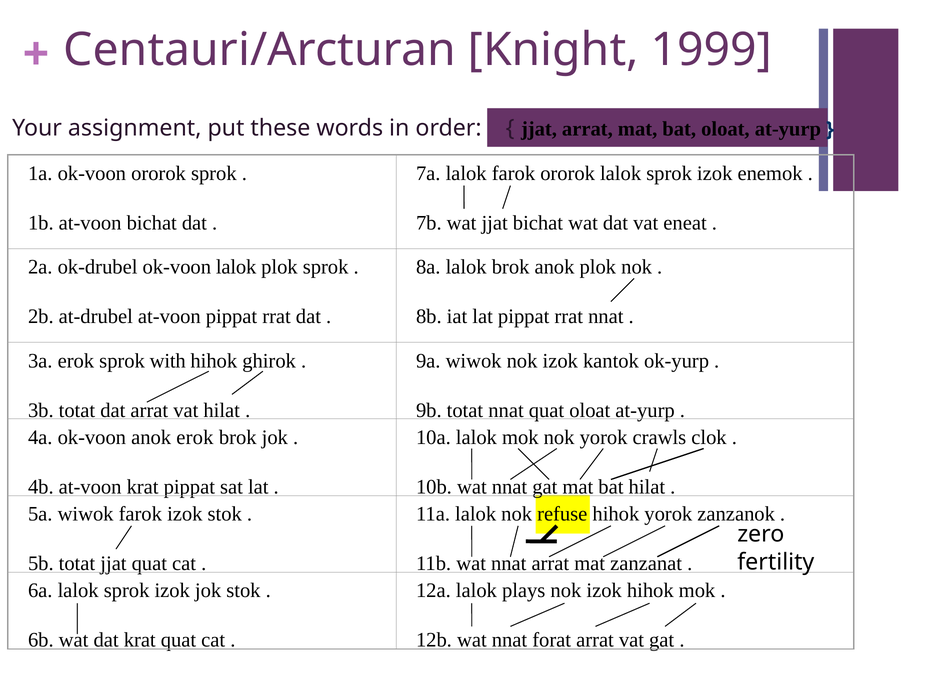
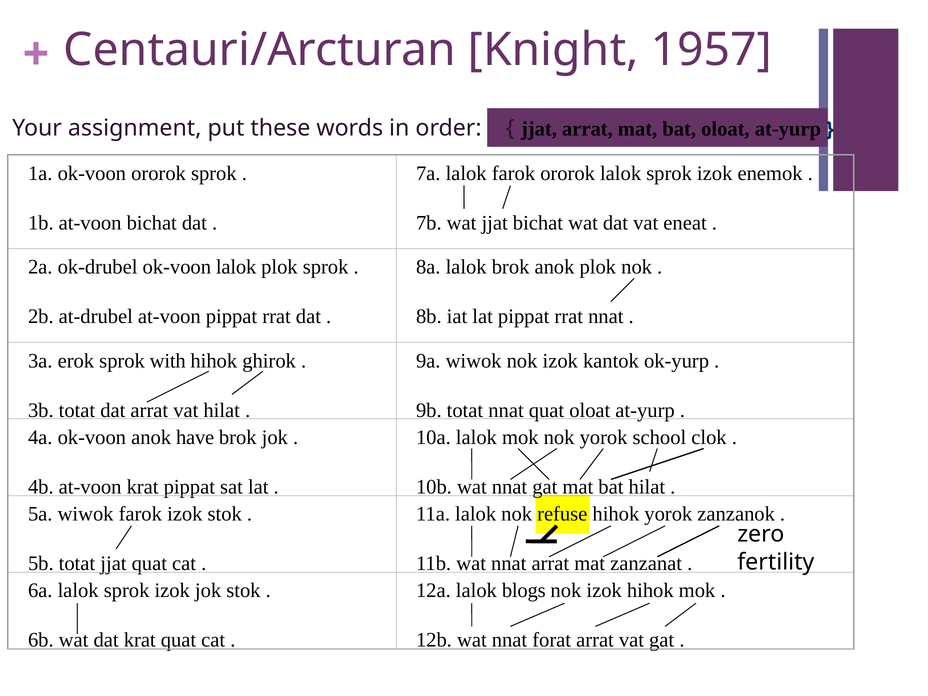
1999: 1999 -> 1957 (711, 50)
anok erok: erok -> have (195, 437)
crawls: crawls -> school (659, 437)
plays: plays -> blogs (524, 591)
